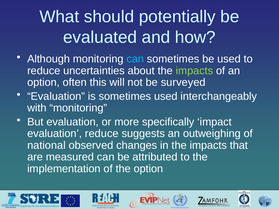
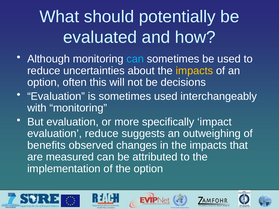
impacts colour: light green -> yellow (194, 71)
surveyed: surveyed -> decisions (183, 83)
national: national -> benefits (46, 145)
